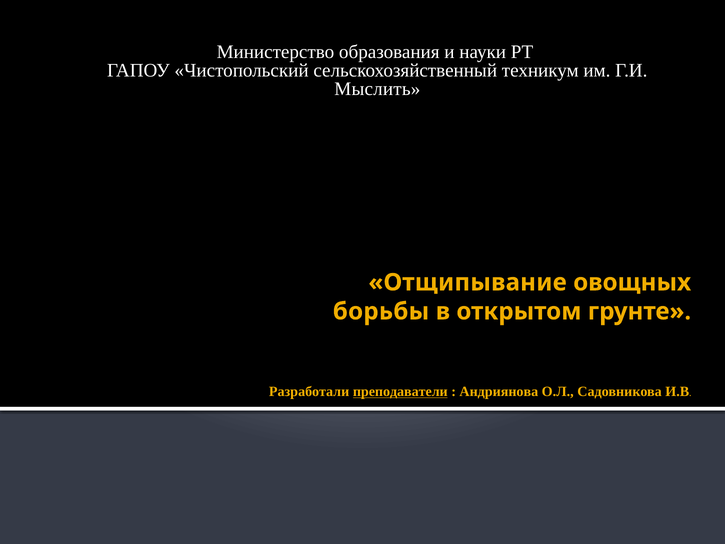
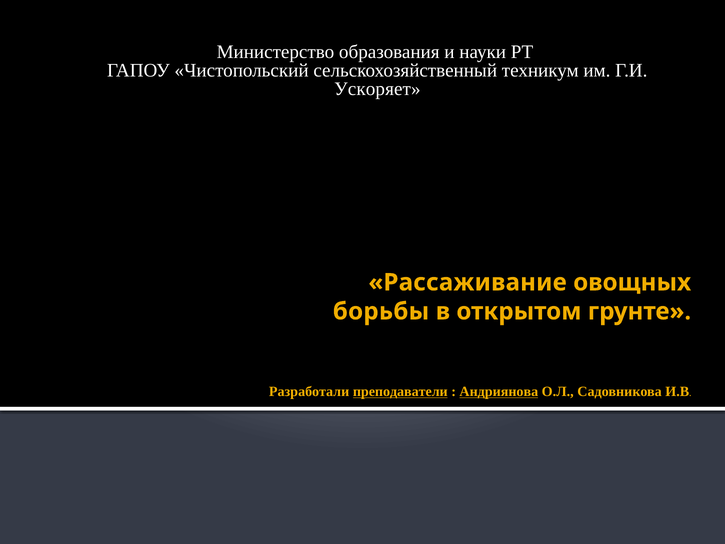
Мыслить: Мыслить -> Ускоряет (377, 89)
Отщипывание: Отщипывание -> Рассаживание (468, 282)
Андриянова underline: none -> present (499, 392)
